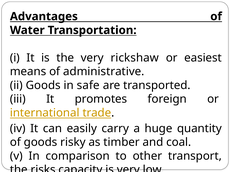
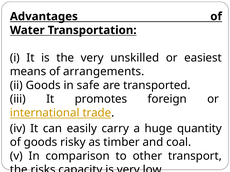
rickshaw: rickshaw -> unskilled (135, 58)
administrative: administrative -> arrangements (104, 72)
